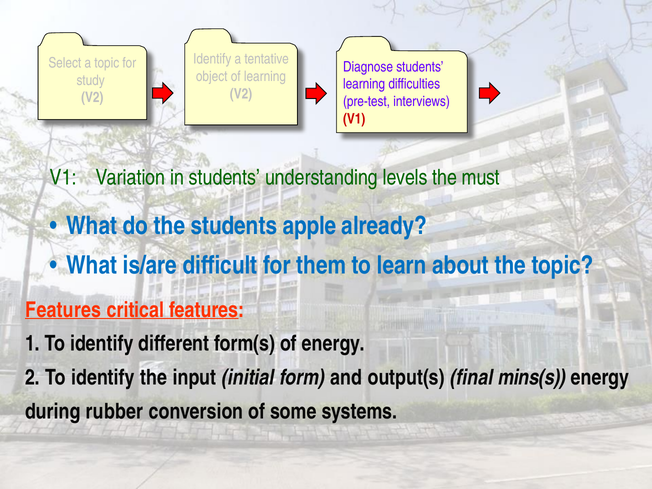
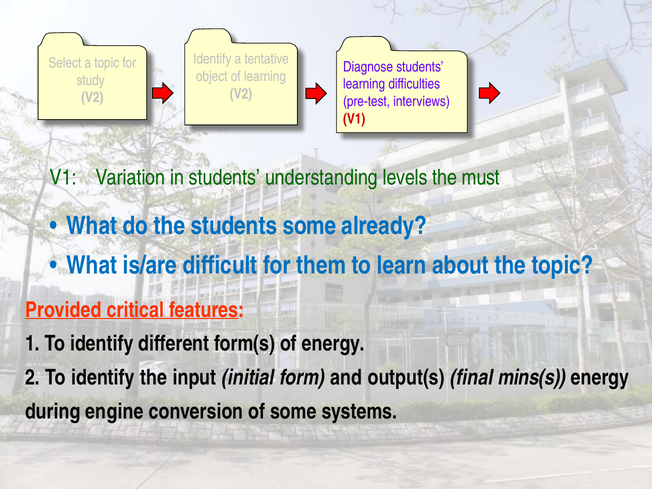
students apple: apple -> some (310, 226)
Features: Features -> Provided (63, 310)
rubber: rubber -> engine (115, 411)
